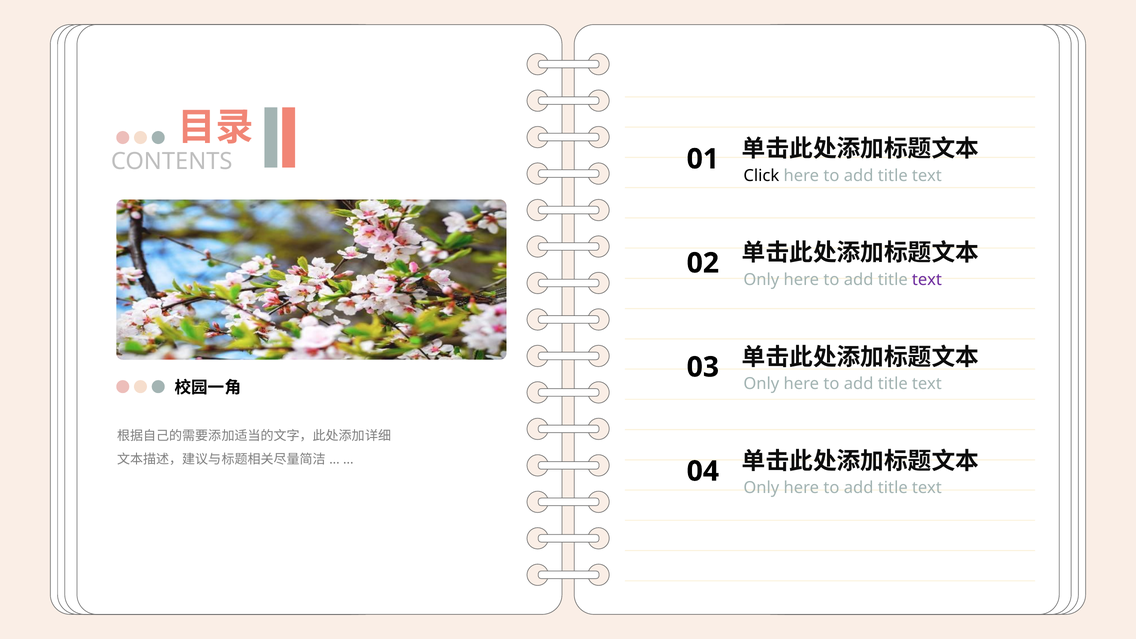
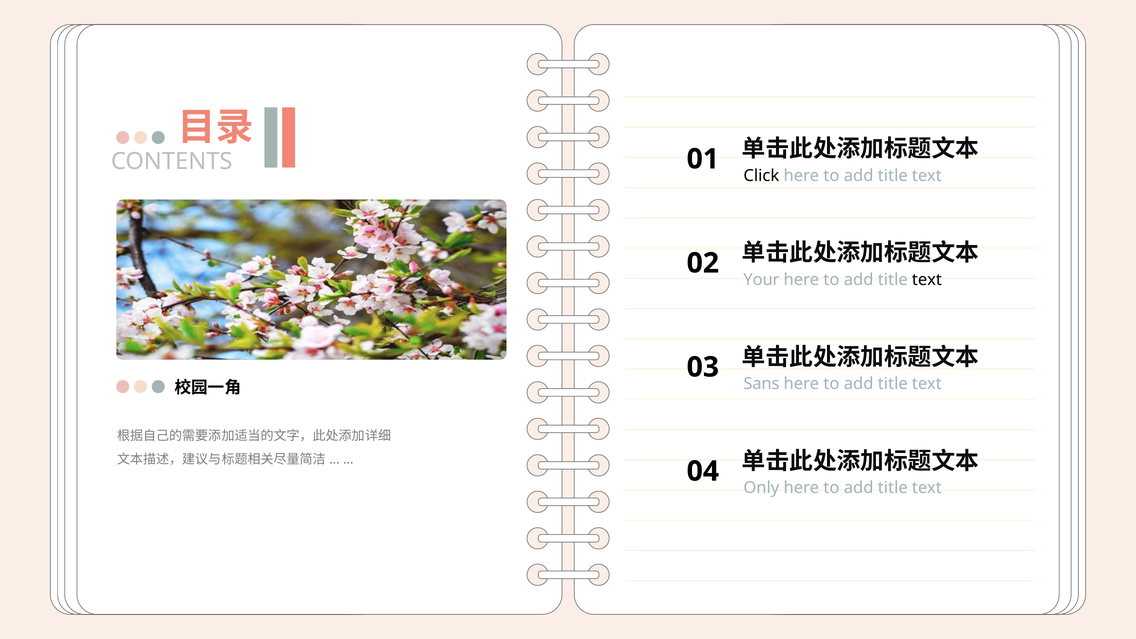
Only: Only -> Your (761, 280)
text colour: purple -> black (927, 280)
Only: Only -> Sans (761, 384)
